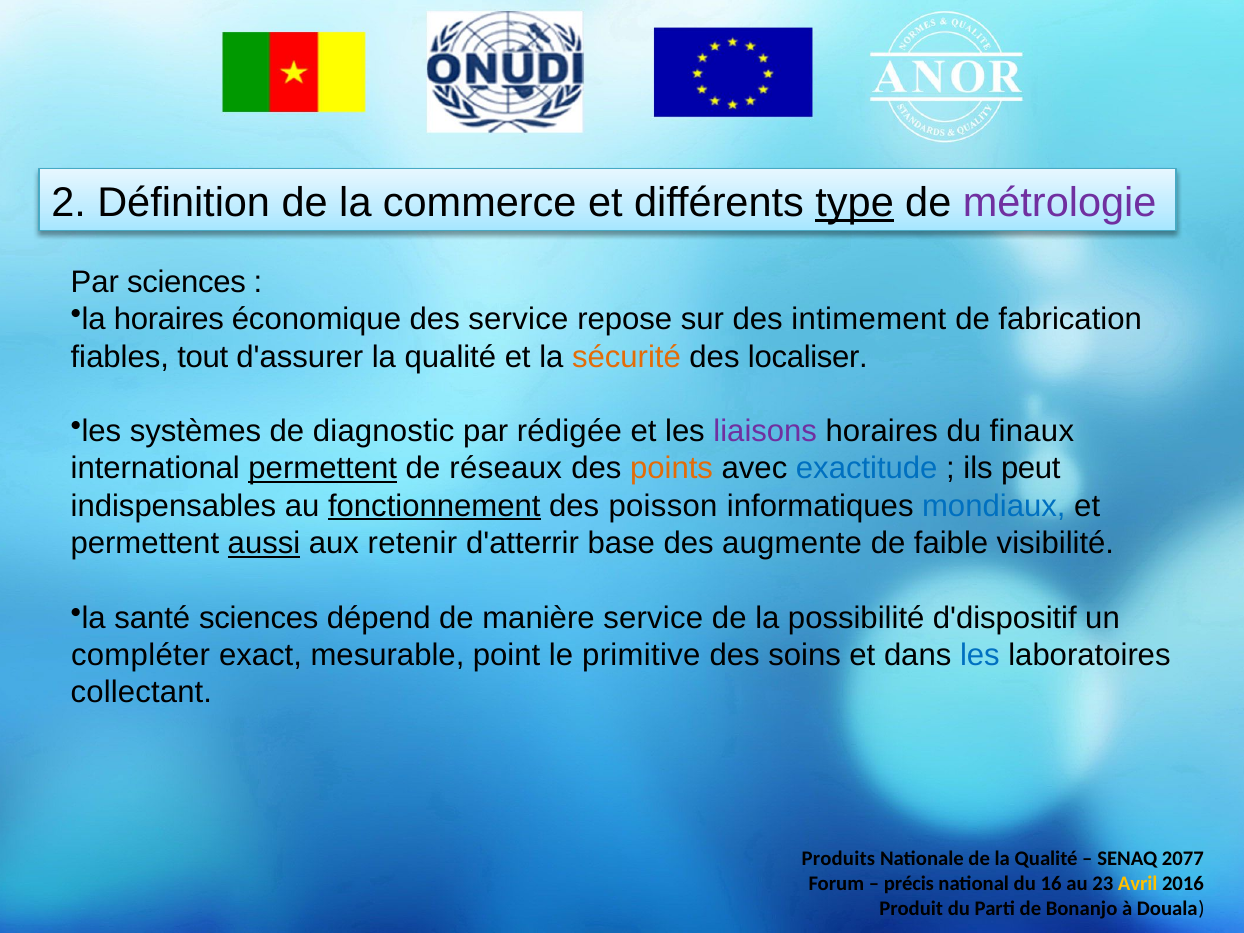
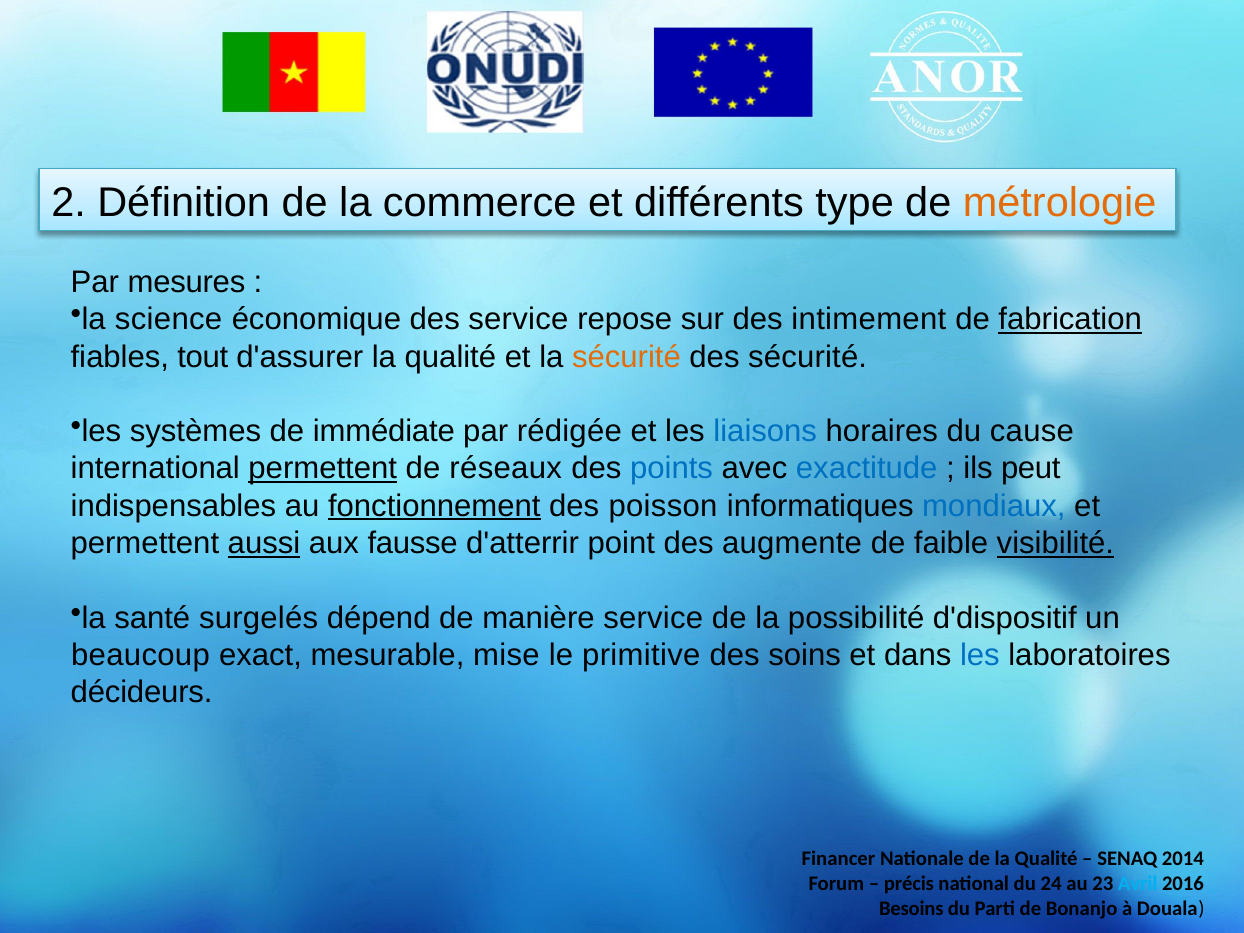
type underline: present -> none (855, 203)
métrologie colour: purple -> orange (1060, 203)
Par sciences: sciences -> mesures (186, 282)
la horaires: horaires -> science (169, 319)
fabrication underline: none -> present (1070, 319)
des localiser: localiser -> sécurité (808, 357)
diagnostic: diagnostic -> immédiate (384, 431)
liaisons colour: purple -> blue (765, 431)
finaux: finaux -> cause (1032, 431)
points colour: orange -> blue (672, 469)
retenir: retenir -> fausse (413, 543)
base: base -> point (621, 543)
visibilité underline: none -> present (1055, 543)
santé sciences: sciences -> surgelés (259, 618)
compléter: compléter -> beaucoup (140, 655)
point: point -> mise (506, 655)
collectant: collectant -> décideurs (142, 693)
Produits: Produits -> Financer (838, 859)
2077: 2077 -> 2014 (1183, 859)
16: 16 -> 24 (1051, 884)
Avril colour: yellow -> light blue (1138, 884)
Produit: Produit -> Besoins (911, 909)
